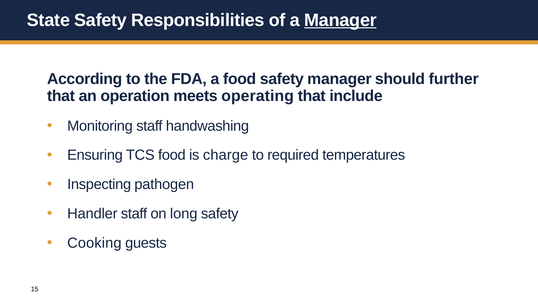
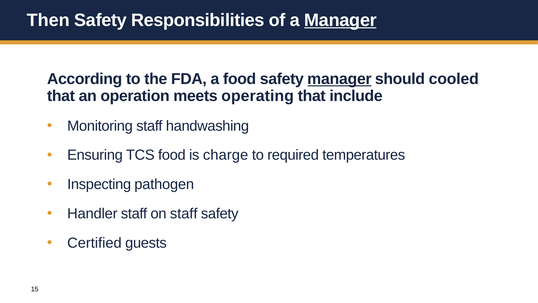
State: State -> Then (48, 20)
manager underline: none -> present (339, 79)
further: further -> cooled (454, 79)
on long: long -> staff (184, 213)
Cooking: Cooking -> Certified (94, 243)
